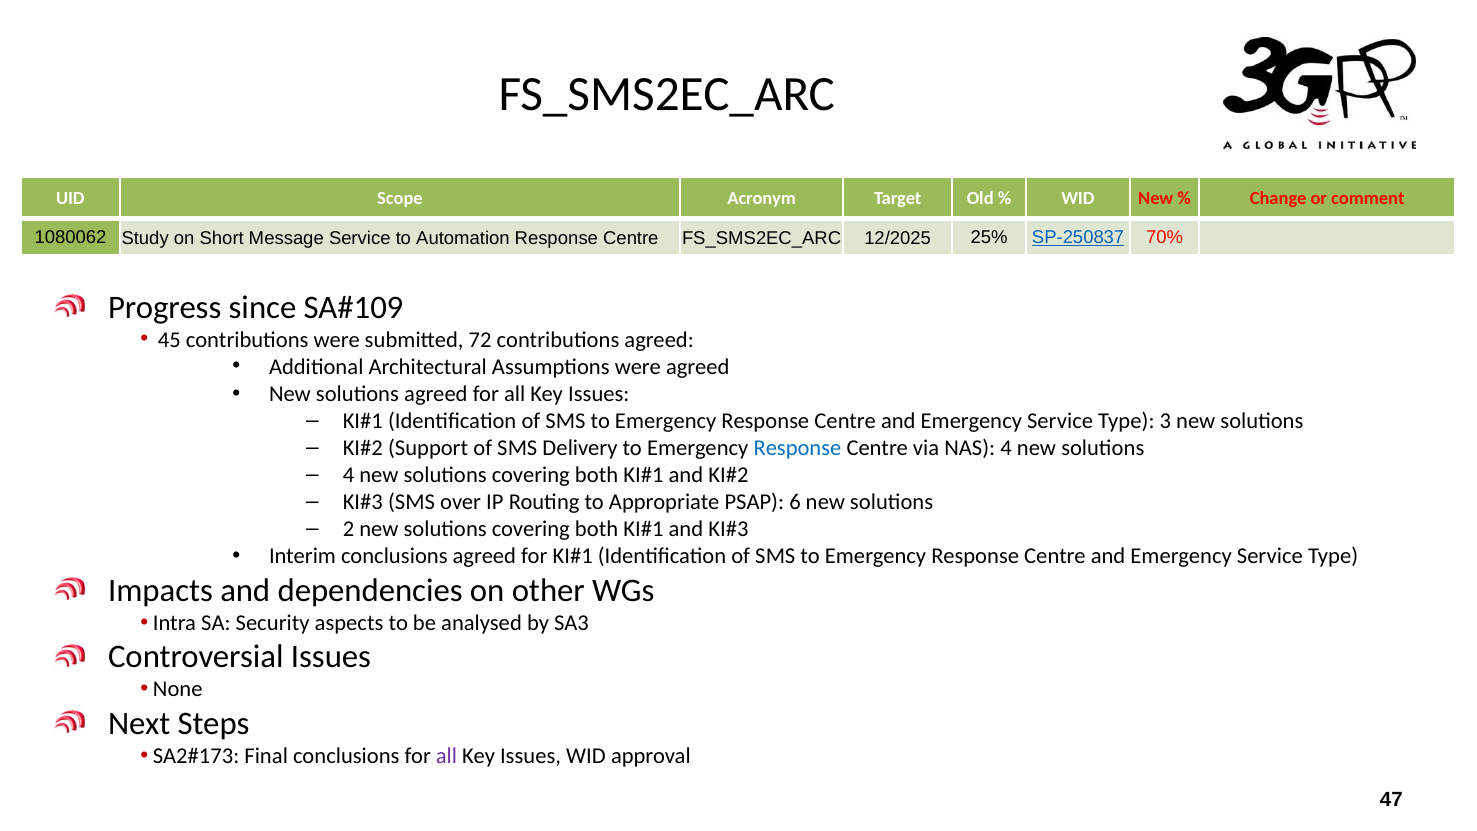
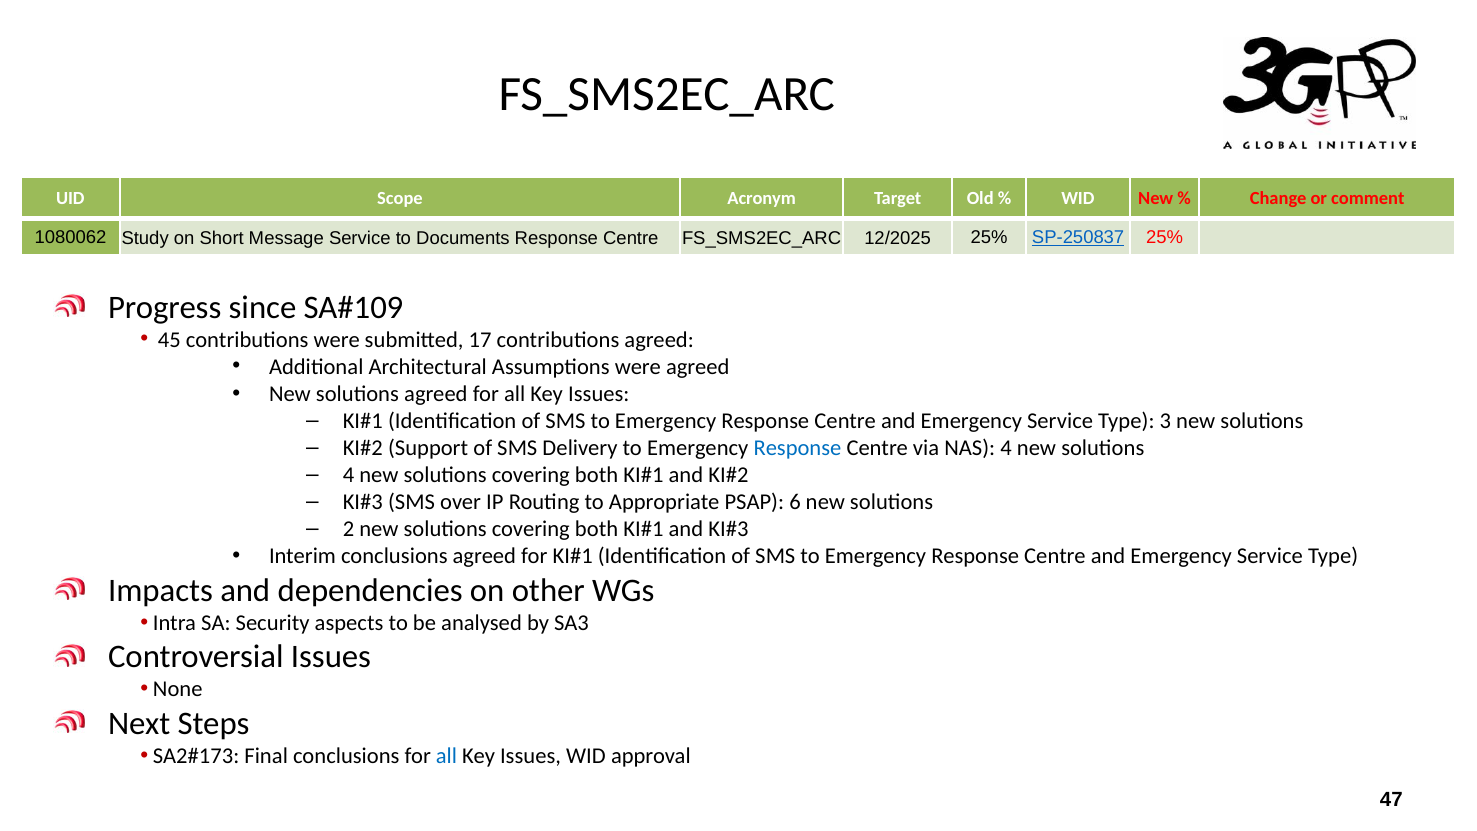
Automation: Automation -> Documents (463, 238)
SP-250837 70%: 70% -> 25% (1165, 237)
72: 72 -> 17 (480, 340)
all colour: purple -> blue (447, 756)
